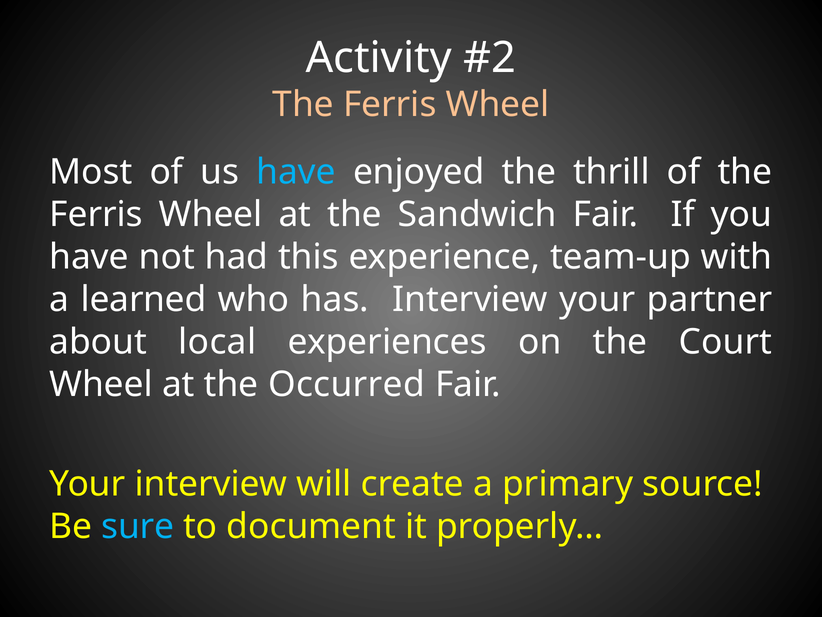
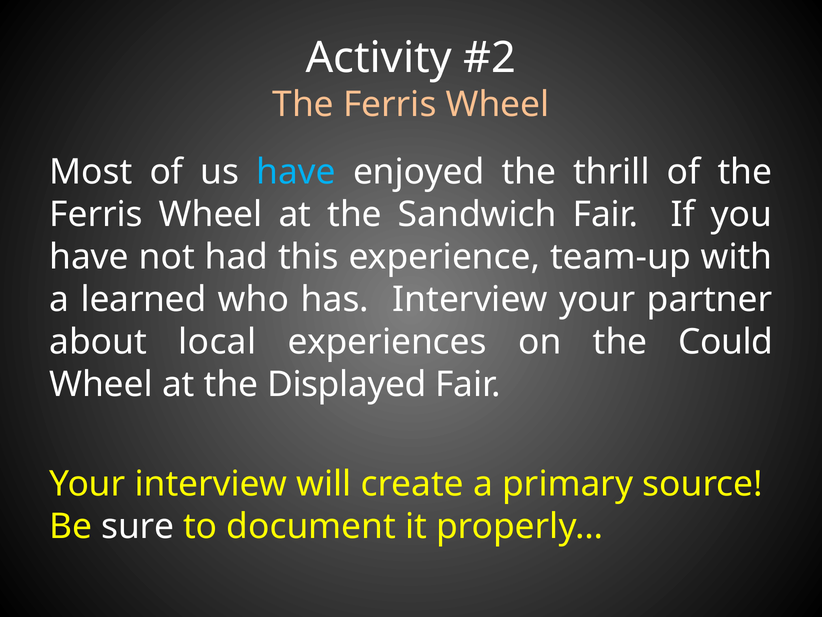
Court: Court -> Could (726, 342)
Occurred: Occurred -> Displayed (347, 384)
sure colour: light blue -> white (138, 526)
